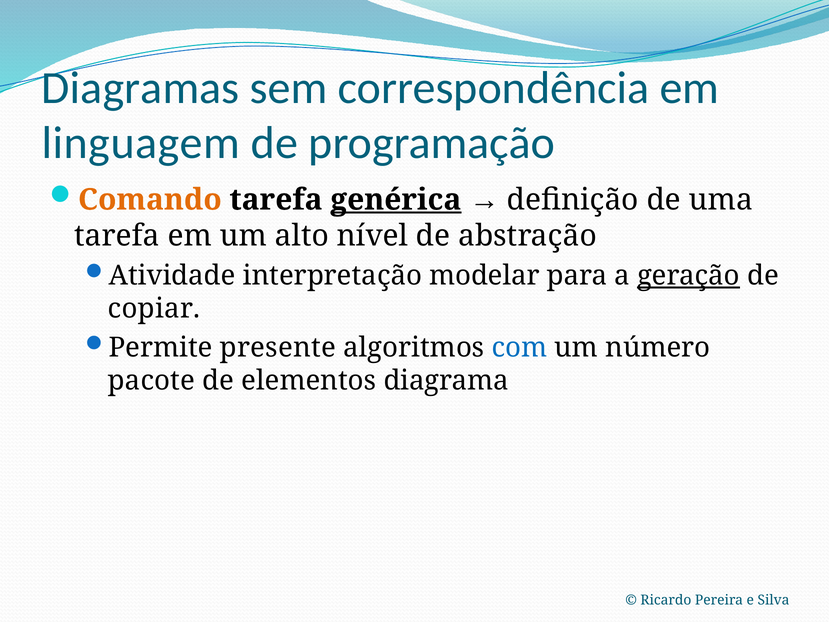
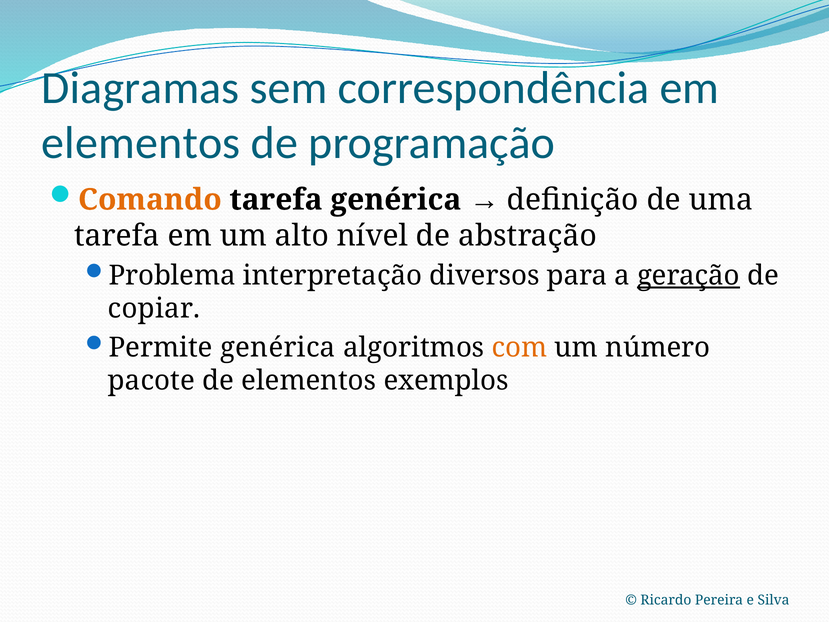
linguagem: linguagem -> elementos (141, 143)
genérica underline: present -> none (396, 200)
Atividade: Atividade -> Problema (172, 276)
modelar: modelar -> diversos (484, 276)
Permite presente: presente -> genérica (278, 347)
com colour: blue -> orange (519, 347)
diagrama: diagrama -> exemplos (446, 381)
